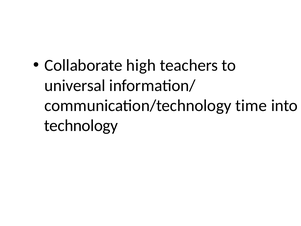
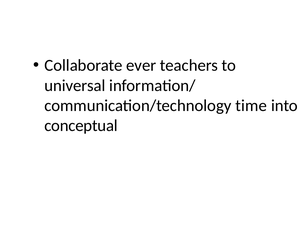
high: high -> ever (141, 65)
technology: technology -> conceptual (81, 126)
